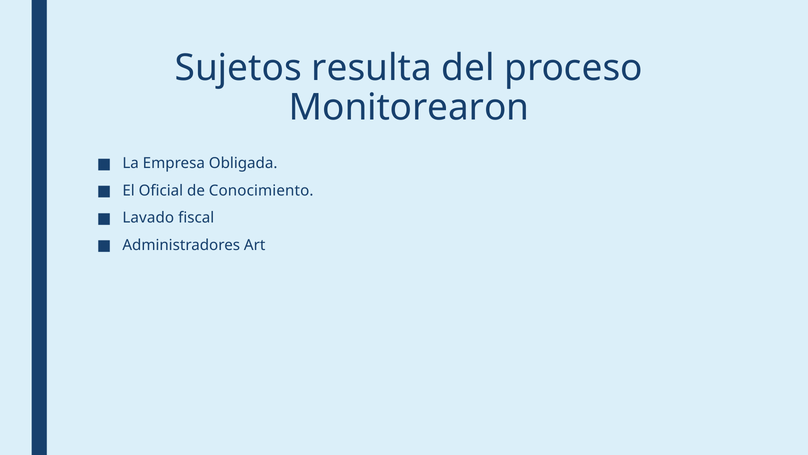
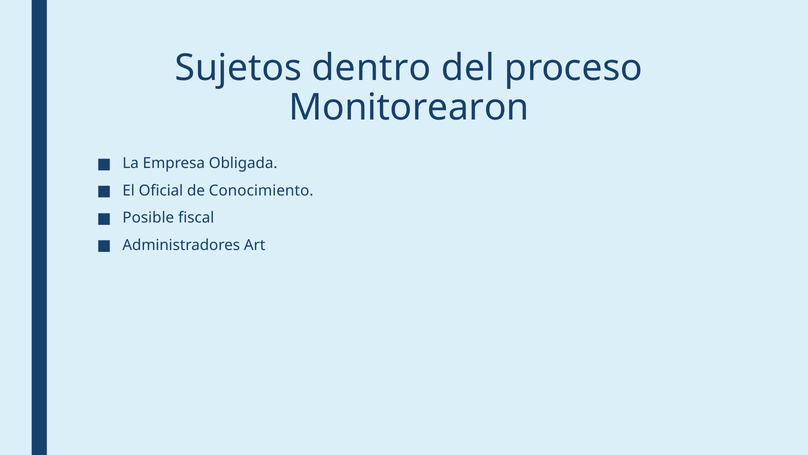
resulta: resulta -> dentro (371, 68)
Lavado: Lavado -> Posible (148, 218)
